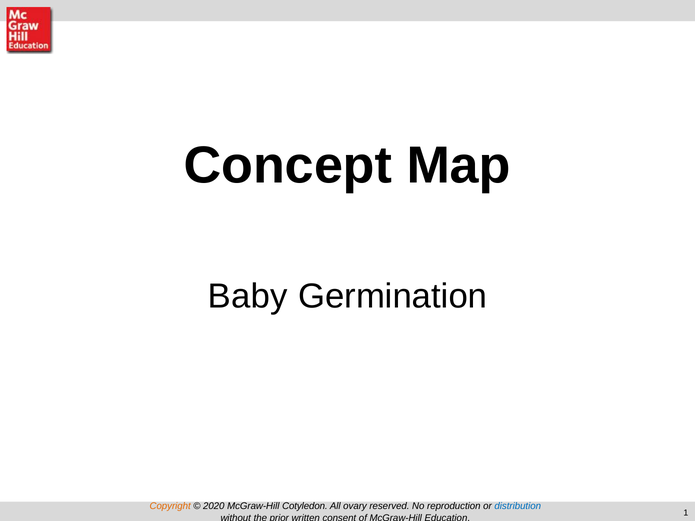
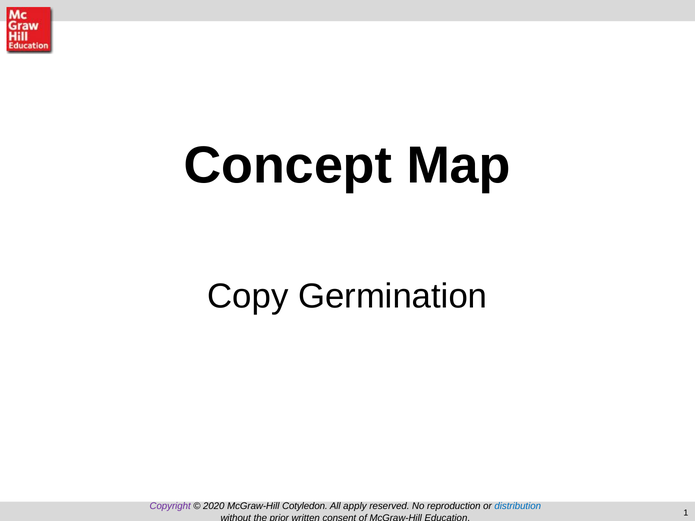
Baby: Baby -> Copy (248, 297)
Copyright colour: orange -> purple (170, 507)
ovary: ovary -> apply (355, 507)
